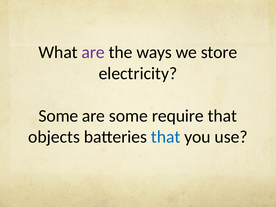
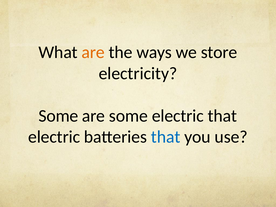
are colour: purple -> orange (93, 52)
some require: require -> electric (178, 116)
objects: objects -> electric (54, 137)
